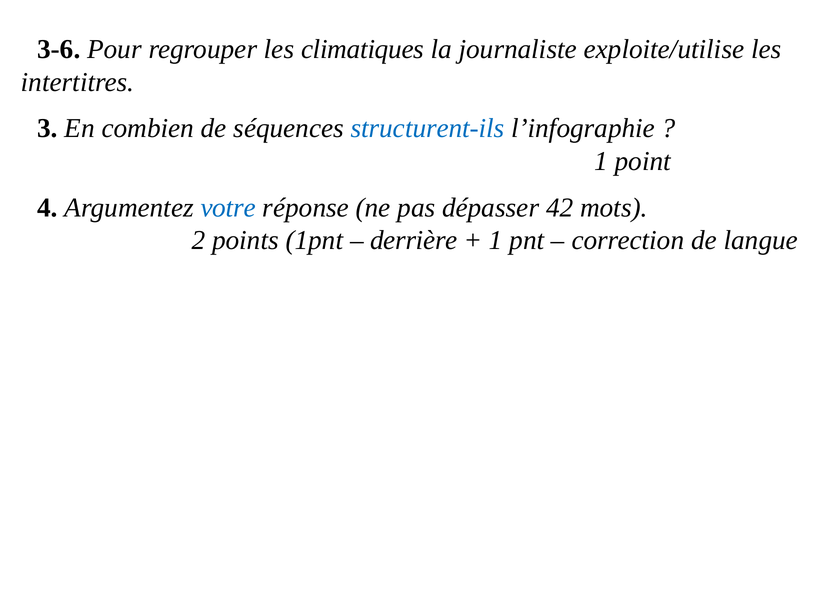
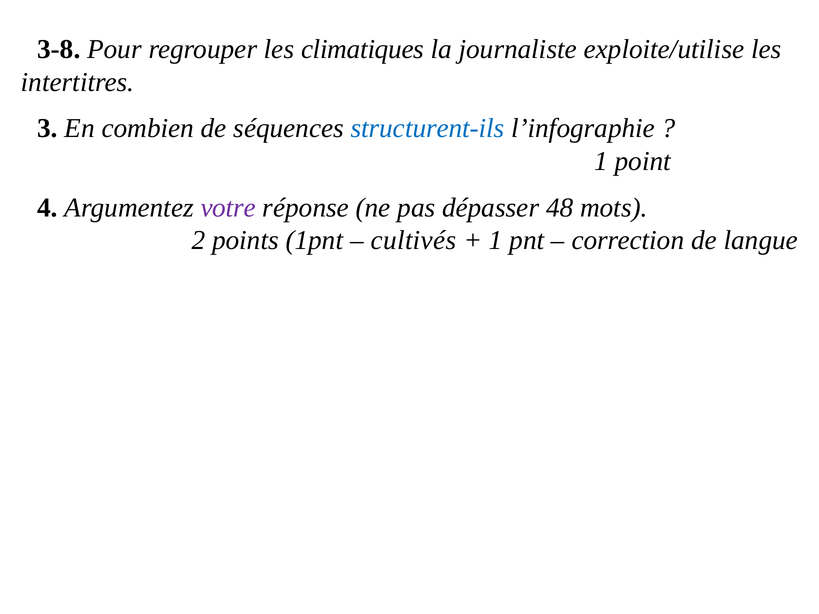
3-6: 3-6 -> 3-8 (59, 49)
votre colour: blue -> purple (228, 208)
42: 42 -> 48 (560, 208)
derrière: derrière -> cultivés (414, 240)
